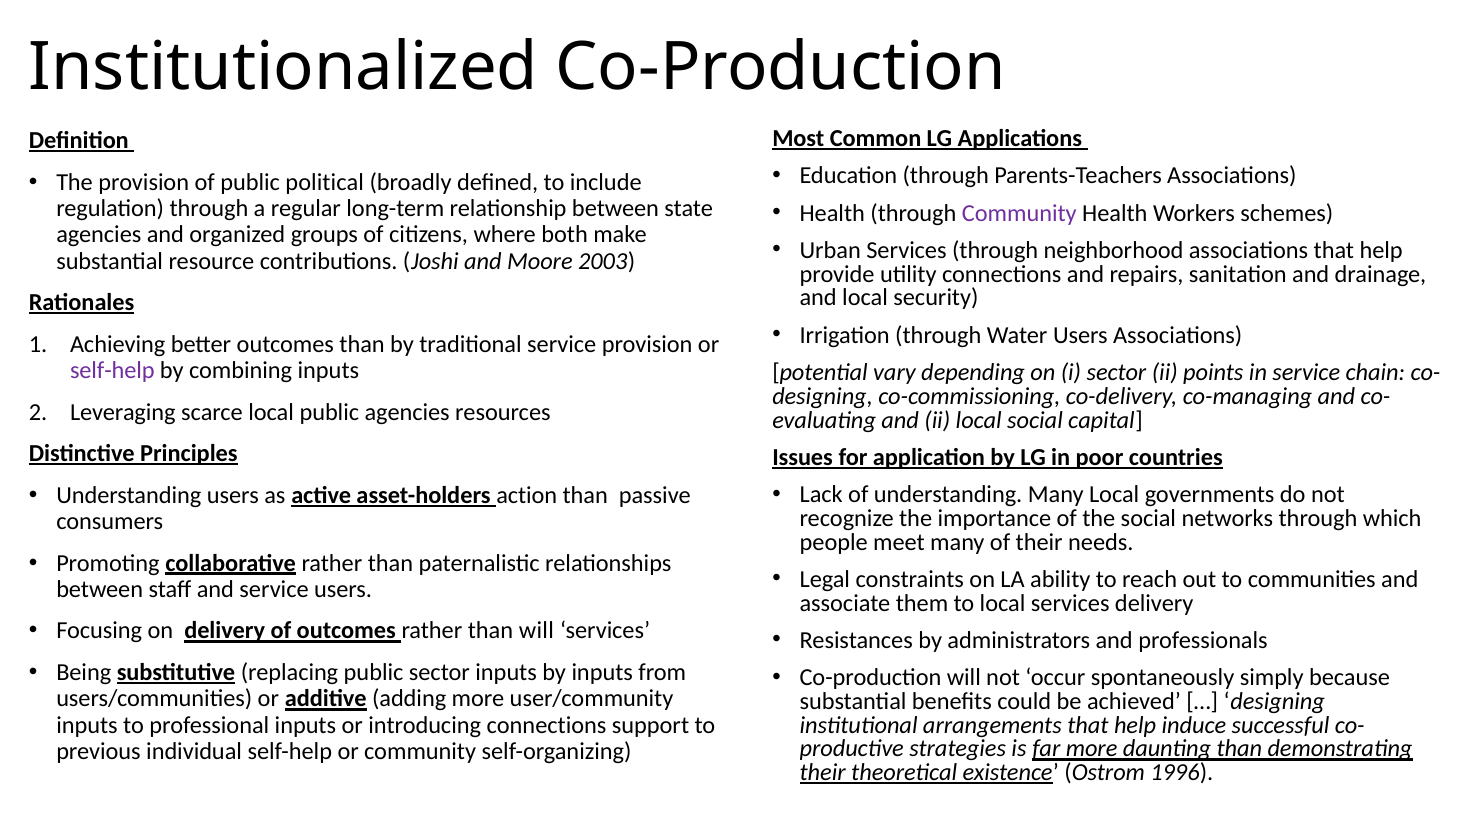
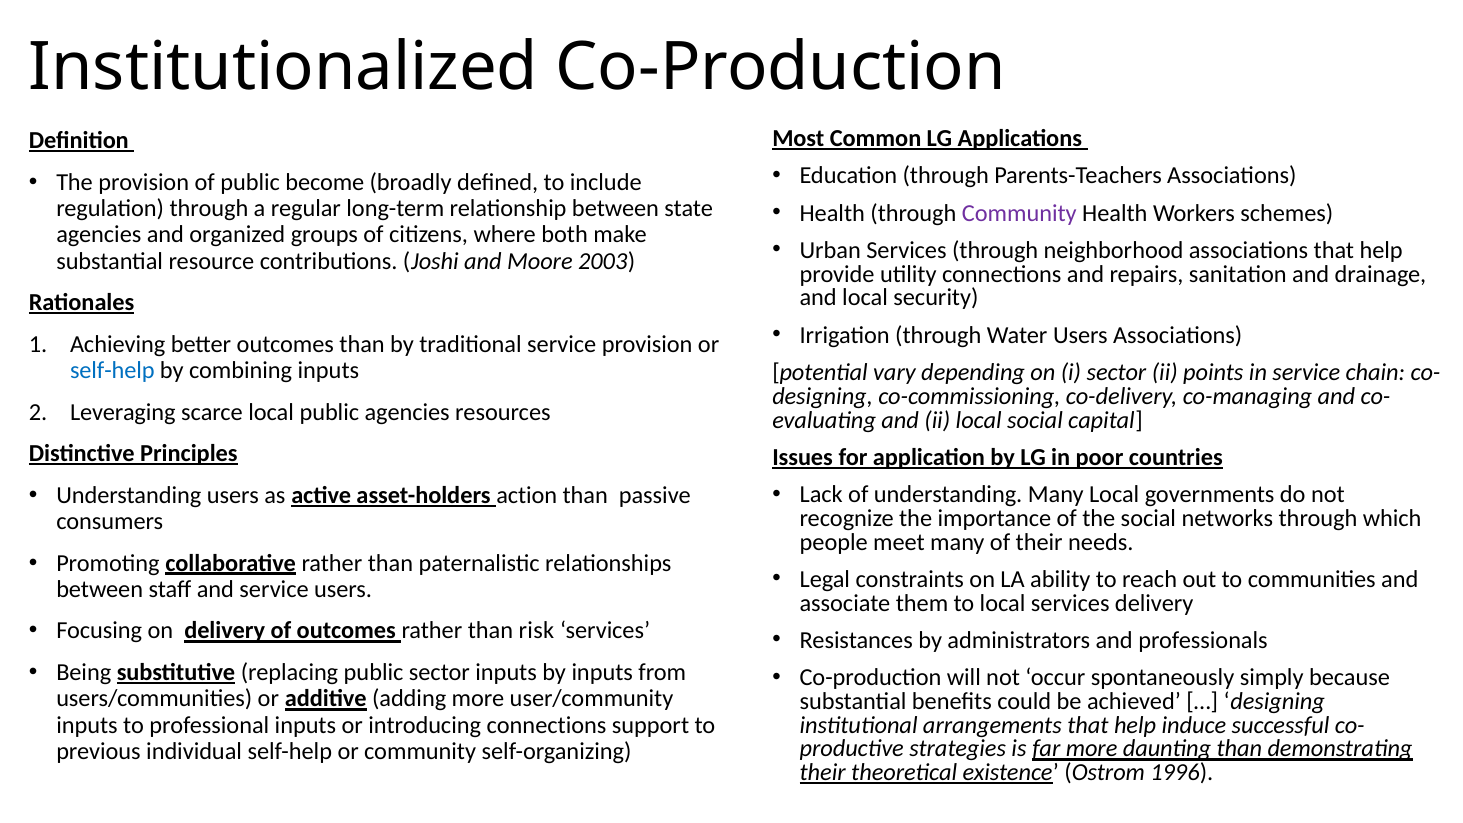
political: political -> become (325, 182)
self-help colour: purple -> blue (112, 370)
than will: will -> risk (536, 631)
